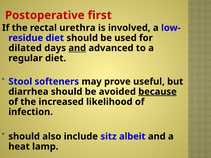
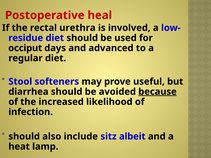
first: first -> heal (100, 15)
dilated: dilated -> occiput (25, 48)
and underline: present -> none (77, 48)
